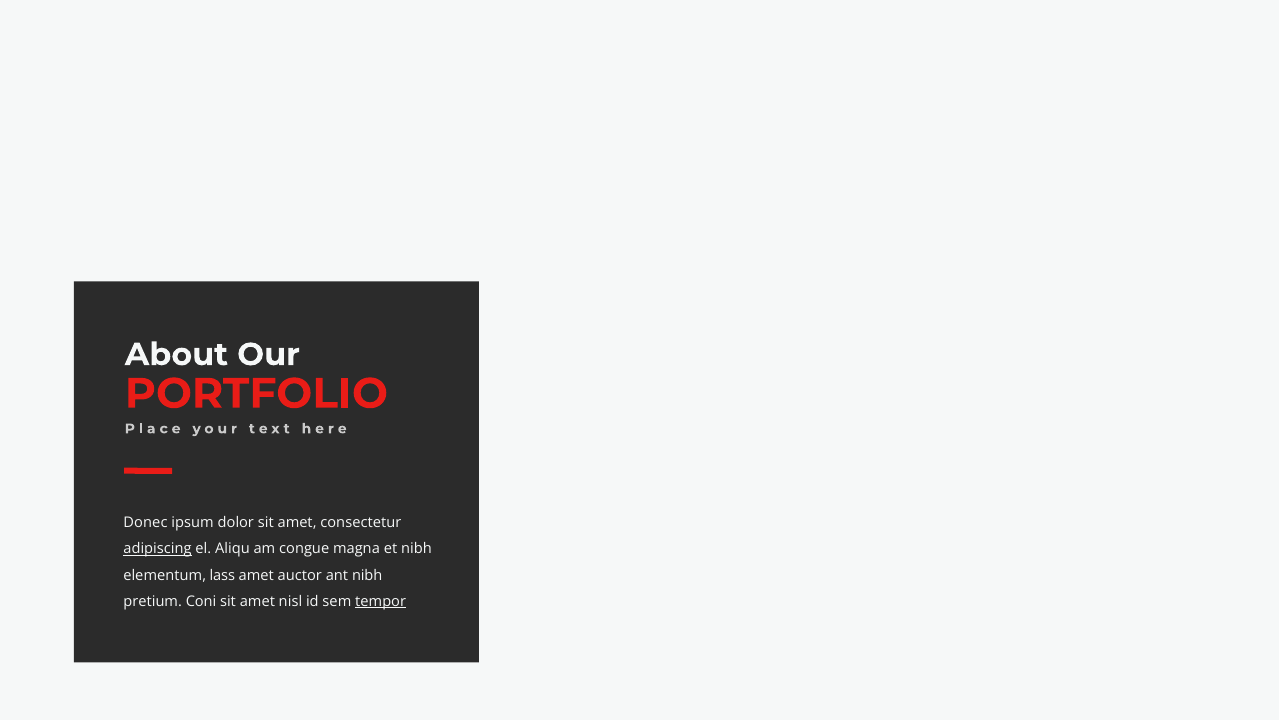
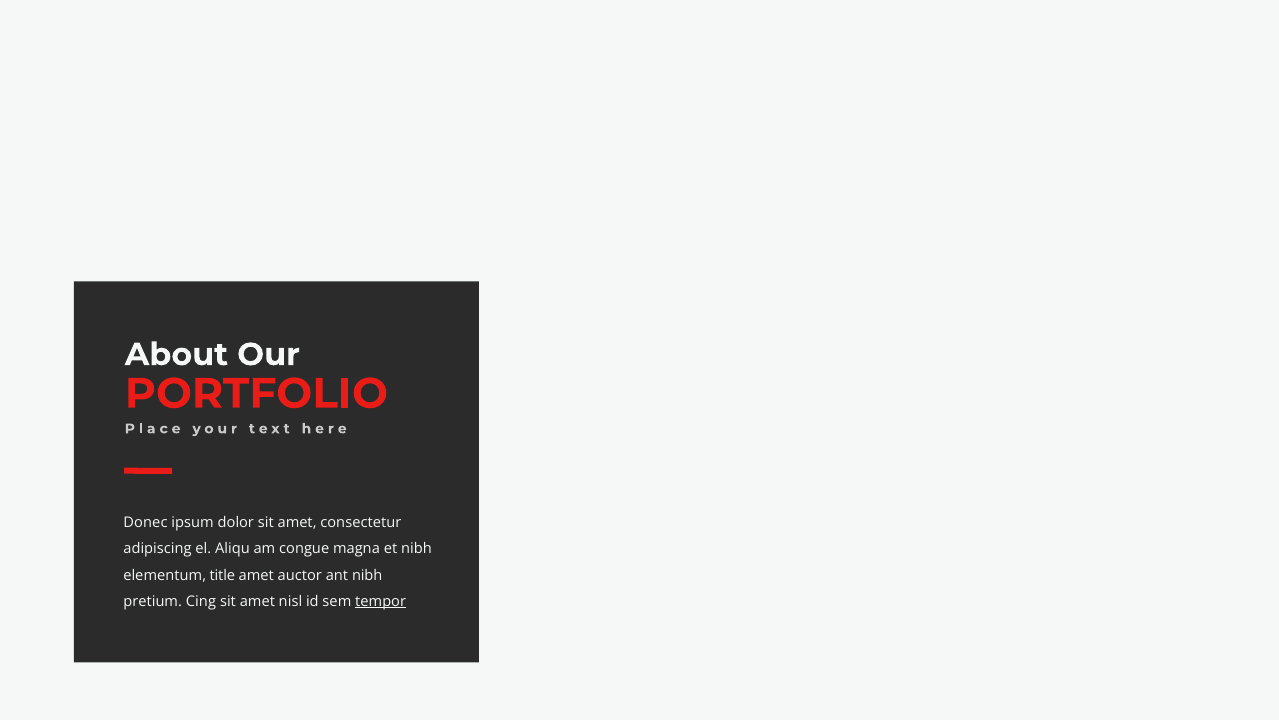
adipiscing underline: present -> none (157, 548)
lass: lass -> title (222, 575)
Coni: Coni -> Cing (201, 601)
